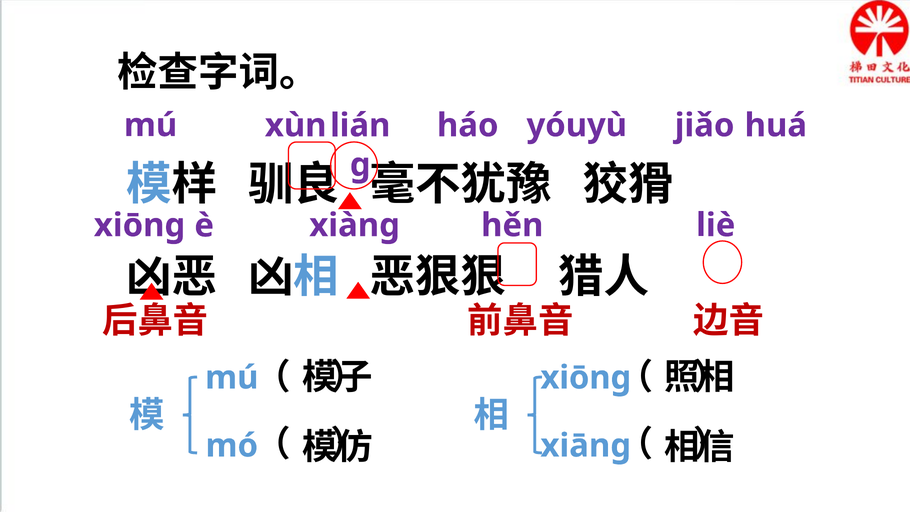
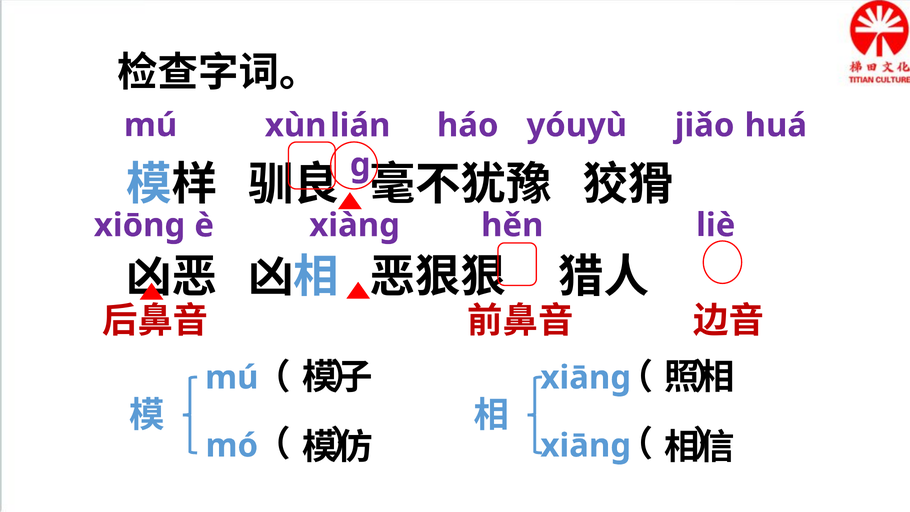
xiōng: xiōng -> xiāng (586, 378)
